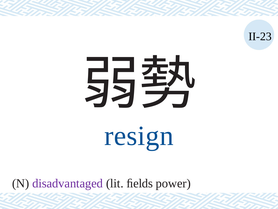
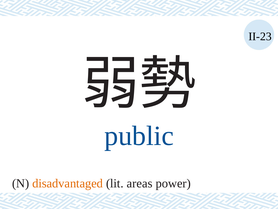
resign: resign -> public (139, 136)
disadvantaged colour: purple -> orange (68, 183)
ﬁelds: ﬁelds -> areas (140, 183)
